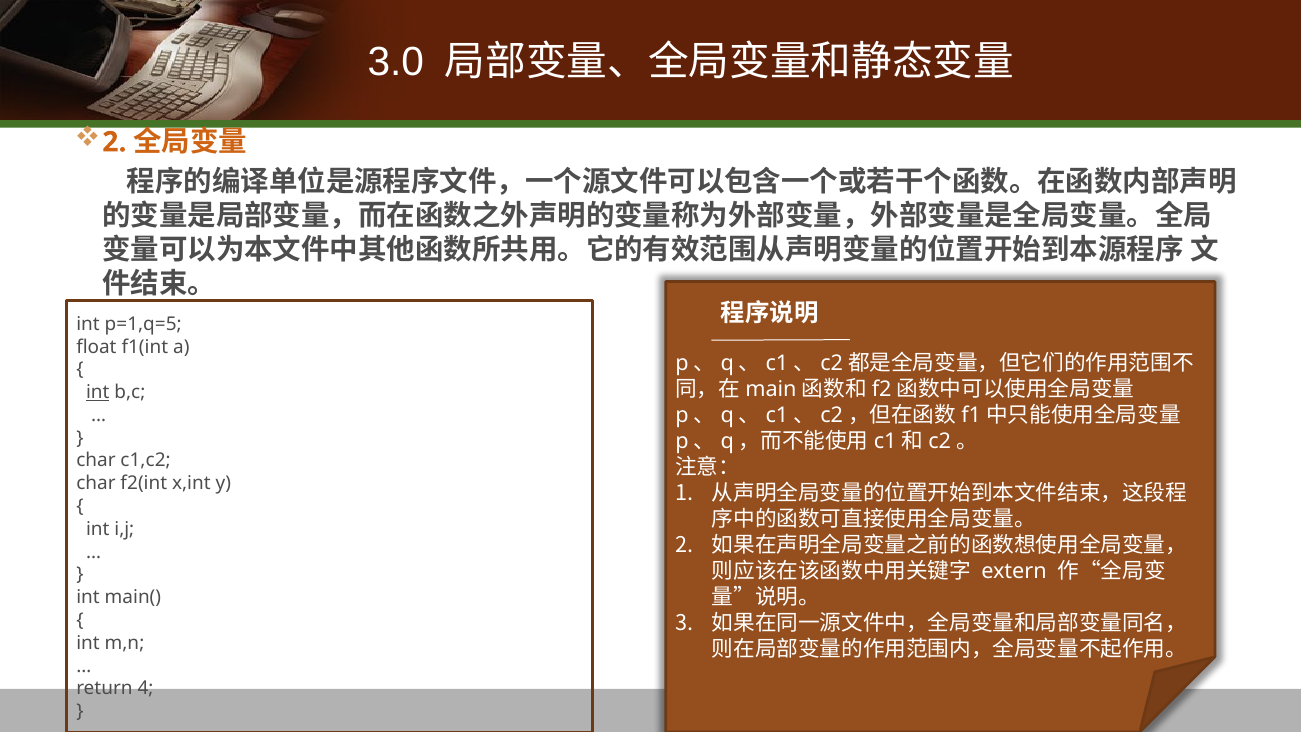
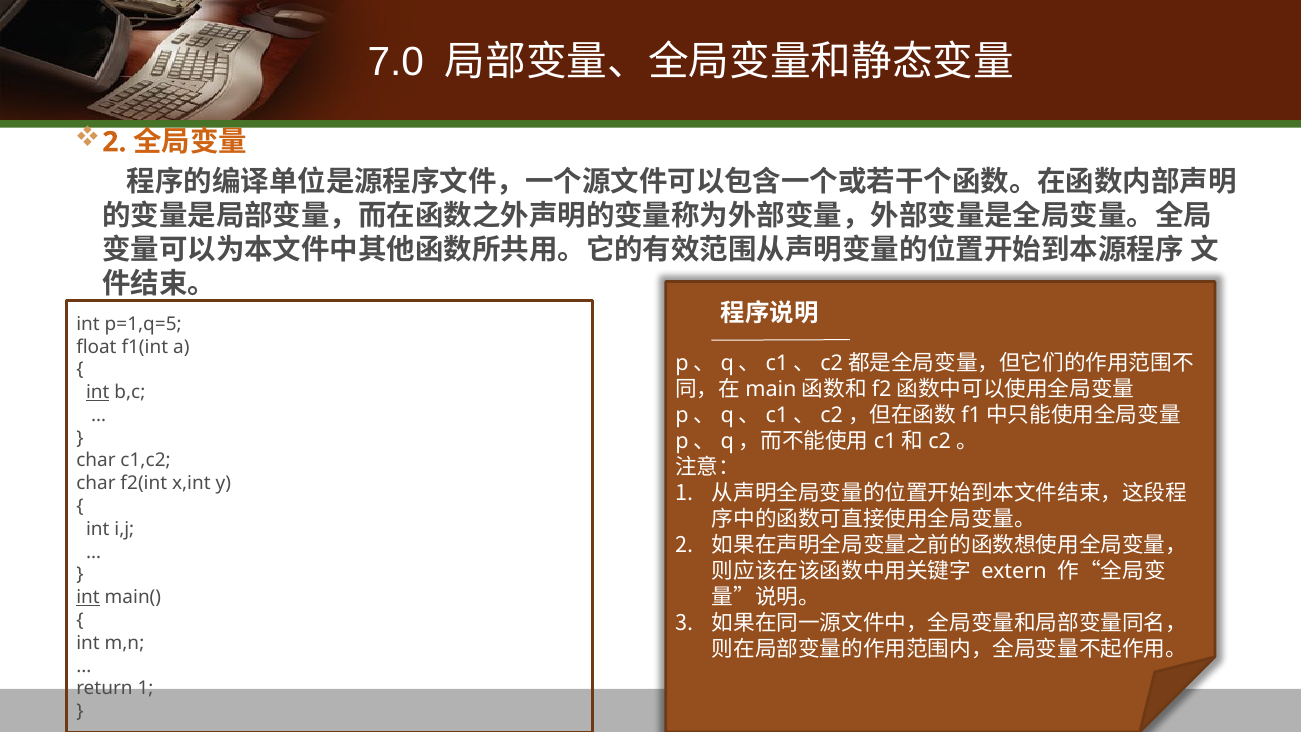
3.0: 3.0 -> 7.0 (396, 62)
int underline: none -> present (88, 597)
return 4: 4 -> 1 (146, 688)
